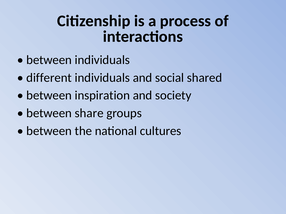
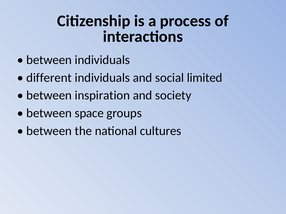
shared: shared -> limited (205, 78)
share: share -> space (89, 113)
